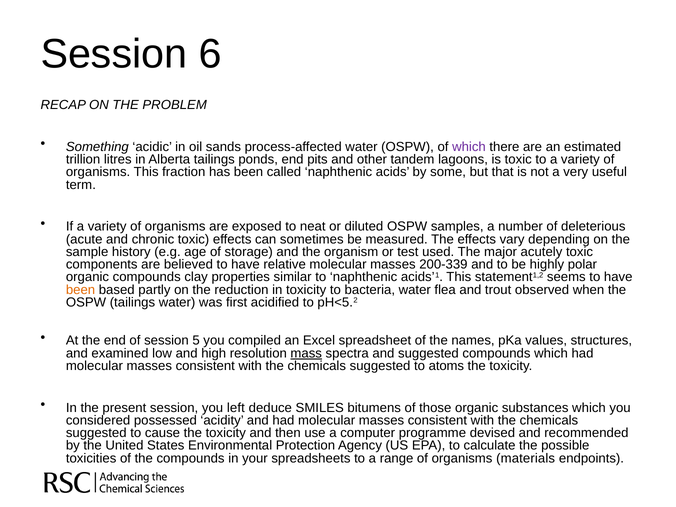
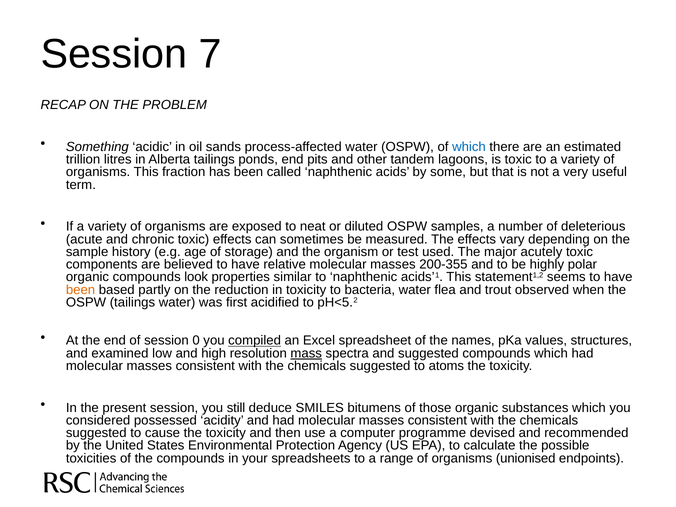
6: 6 -> 7 (210, 54)
which colour: purple -> blue (469, 147)
200-339: 200-339 -> 200-355 (443, 264)
clay: clay -> look (196, 277)
5: 5 -> 0 (196, 341)
compiled underline: none -> present (255, 341)
left: left -> still (236, 408)
materials: materials -> unionised (526, 458)
